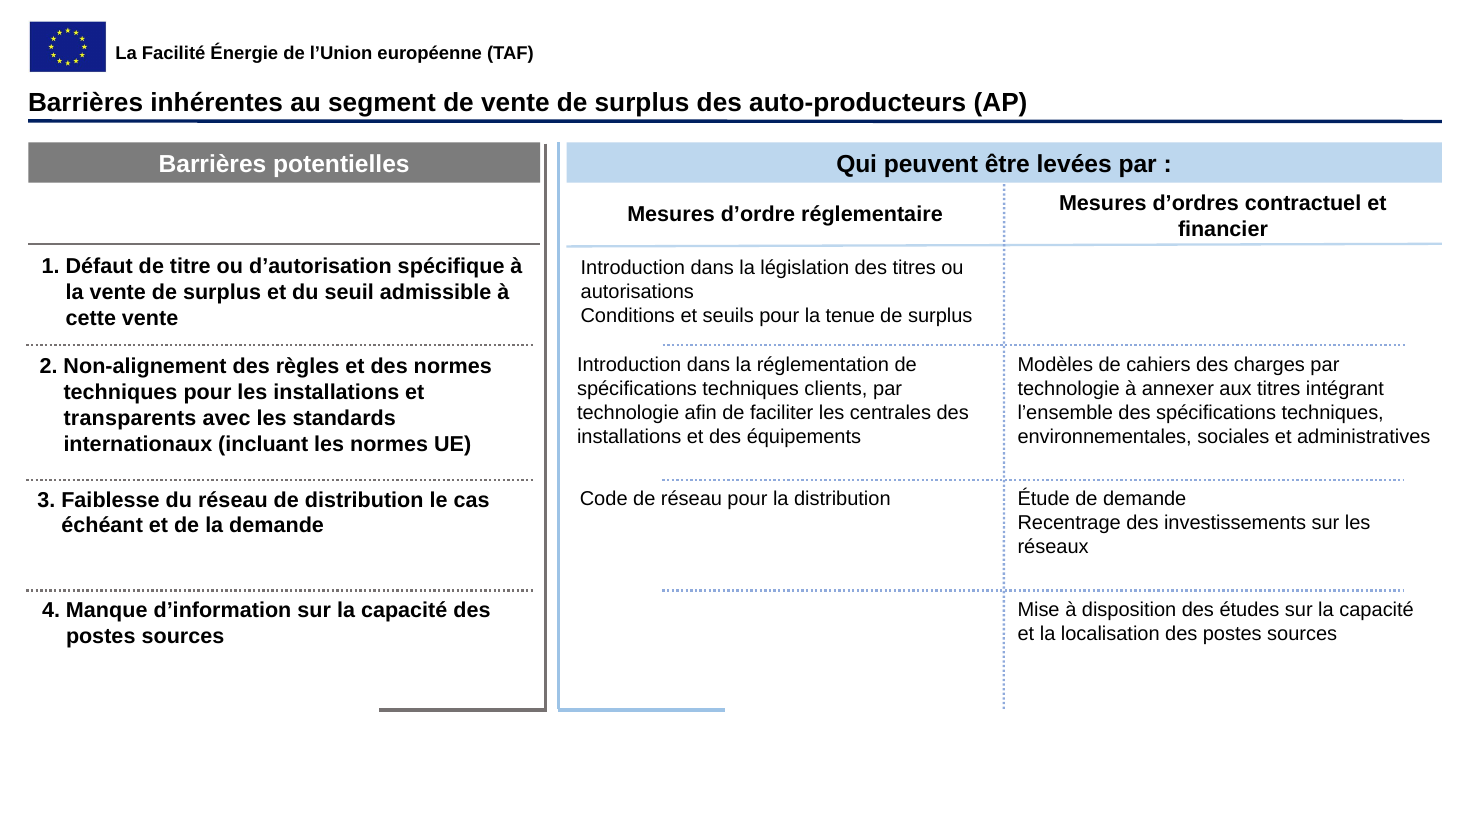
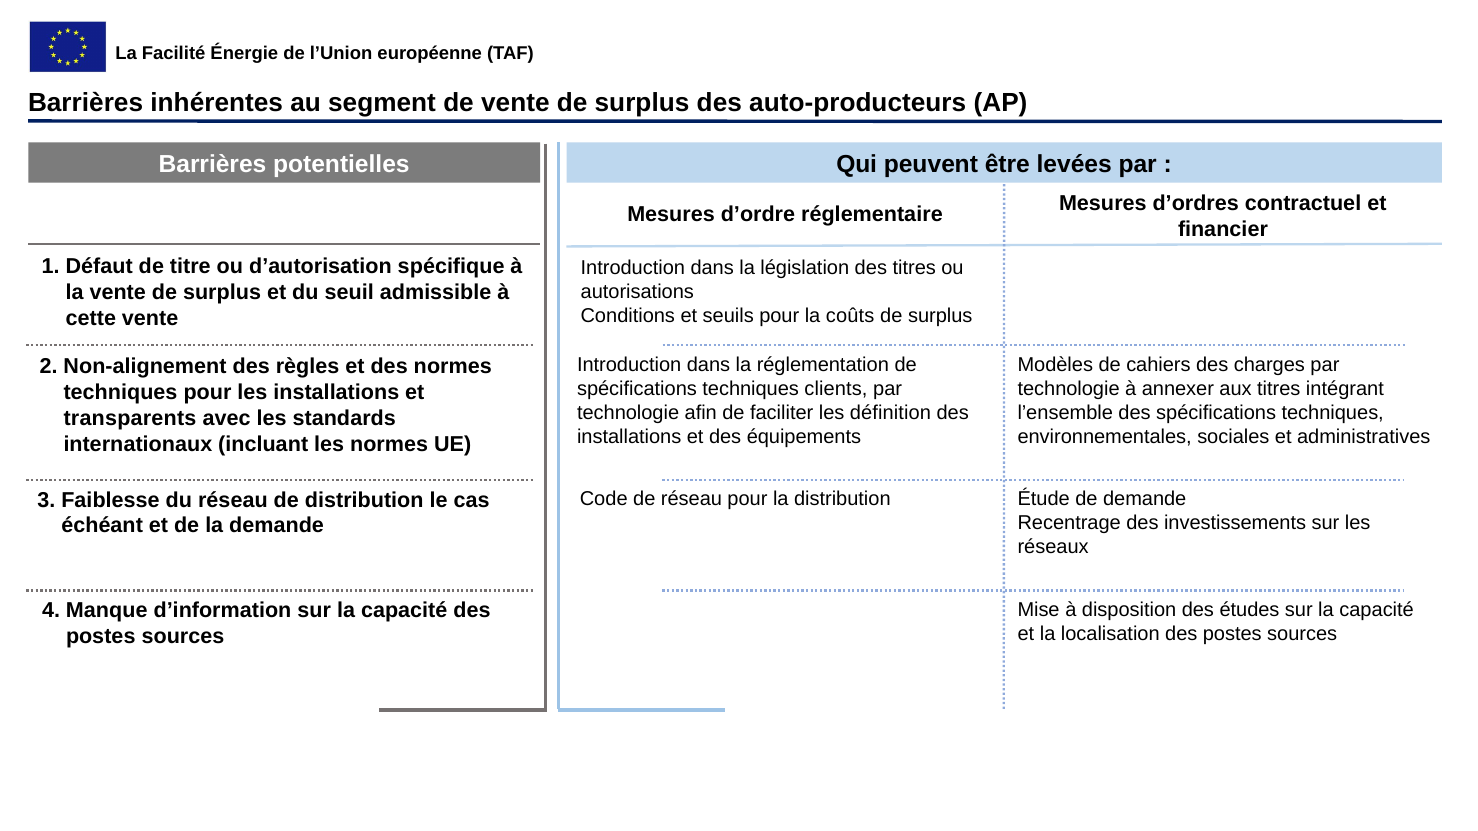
tenue: tenue -> coûts (850, 316)
centrales: centrales -> définition (890, 414)
